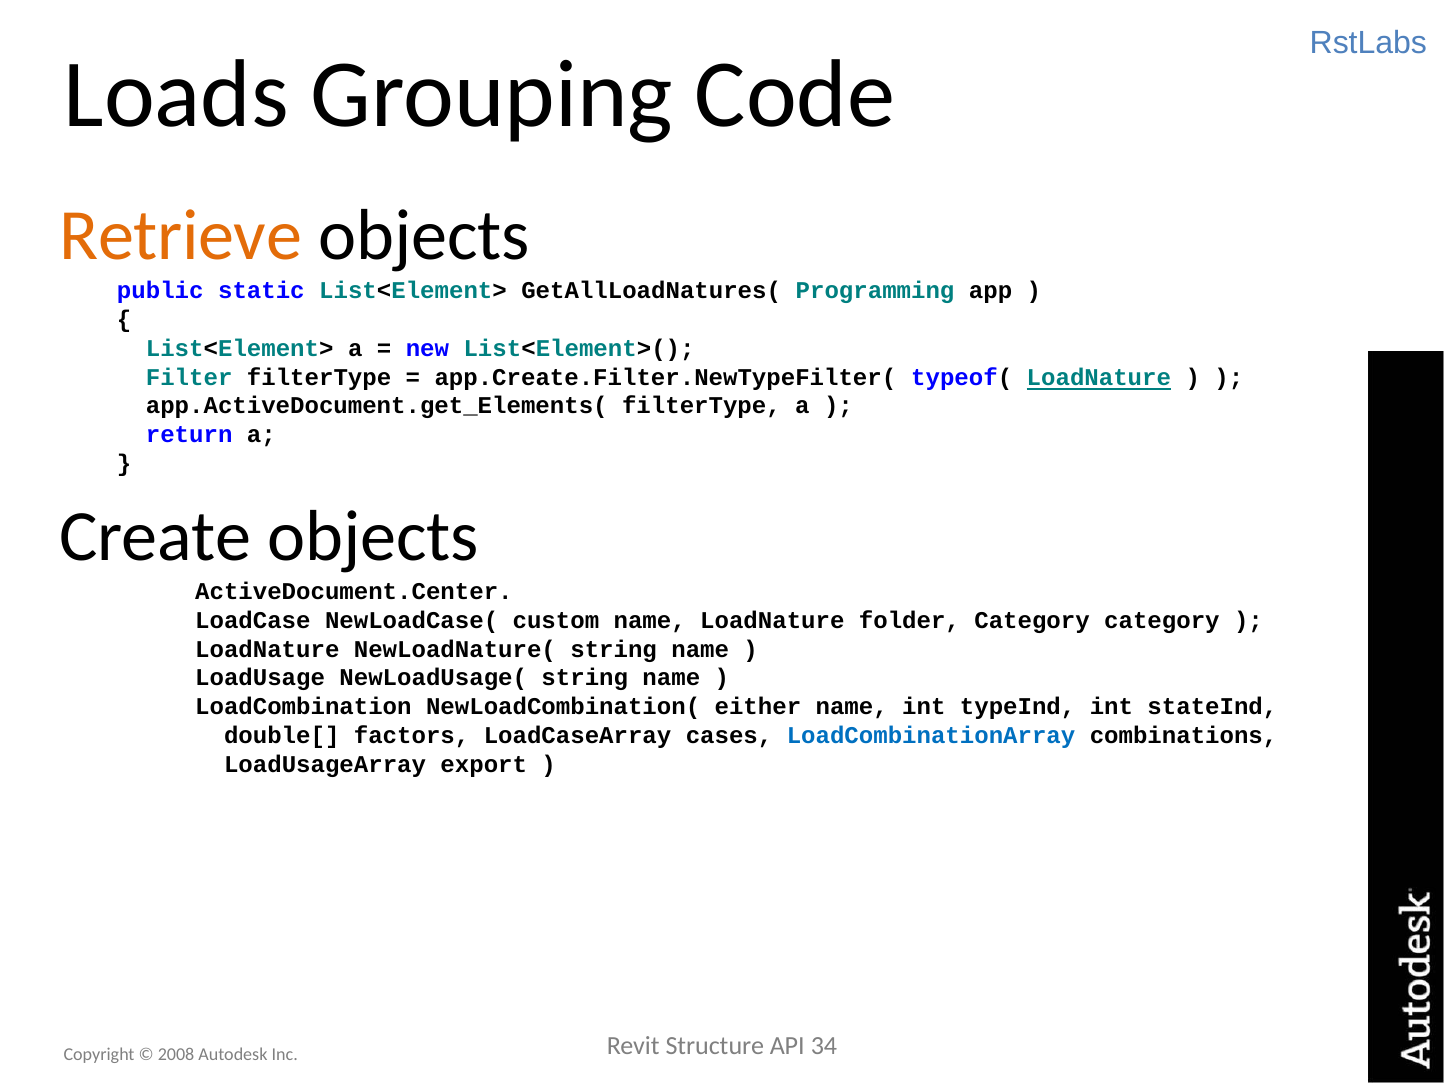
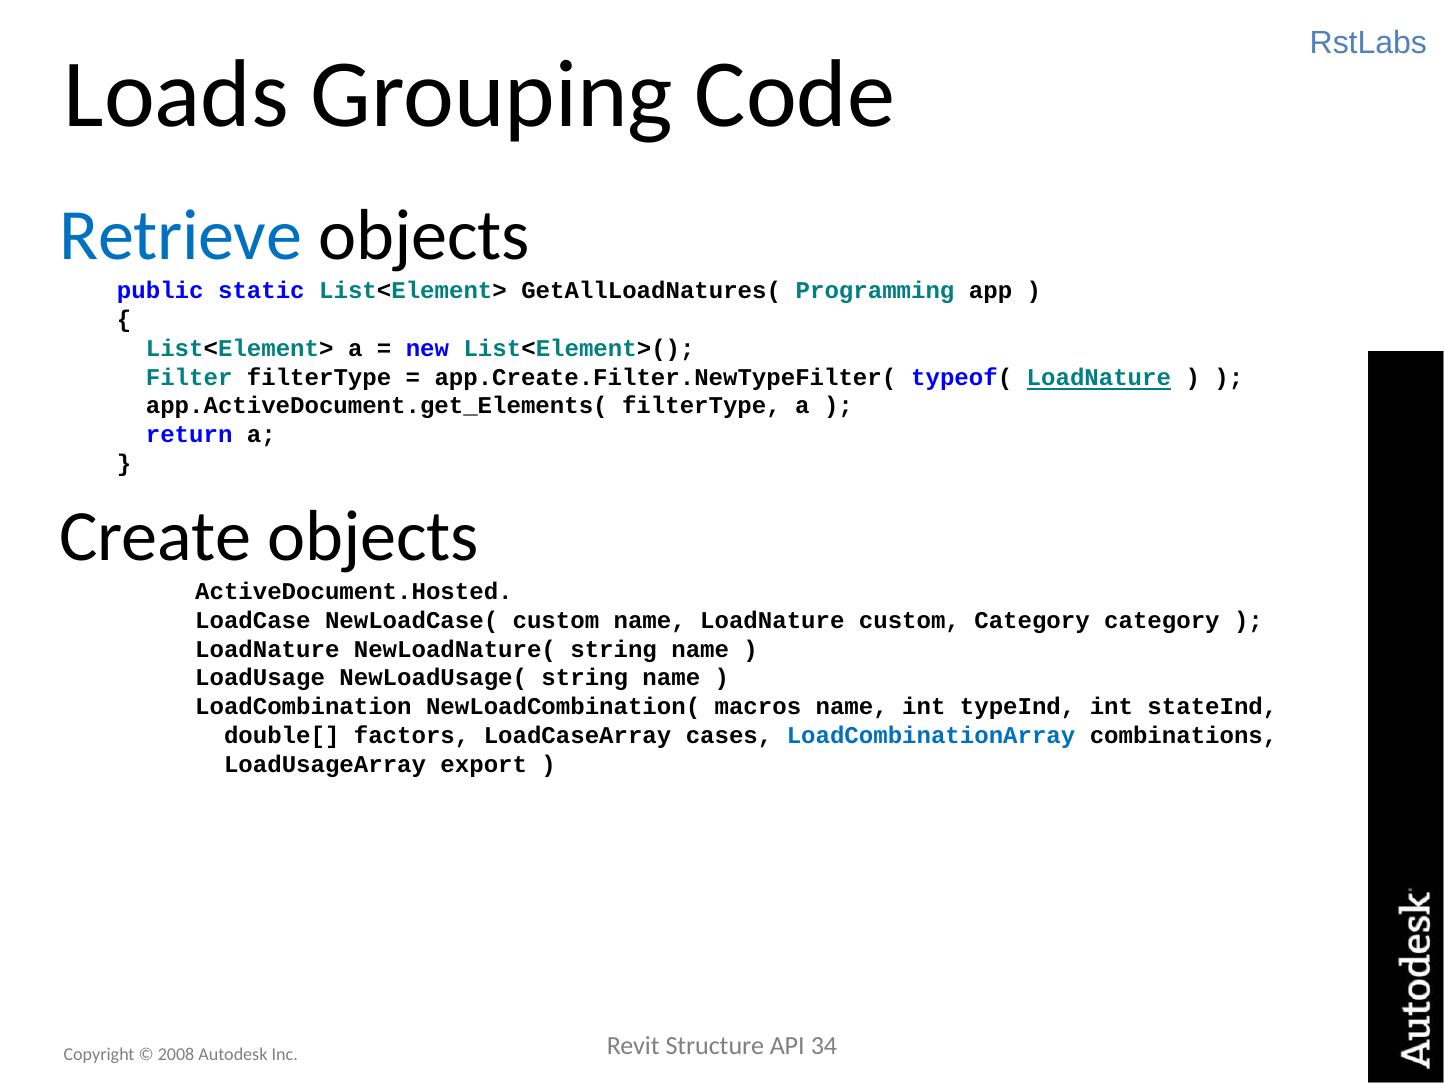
Retrieve colour: orange -> blue (181, 236)
ActiveDocument.Center: ActiveDocument.Center -> ActiveDocument.Hosted (354, 591)
LoadNature folder: folder -> custom (909, 620)
either: either -> macros (758, 707)
